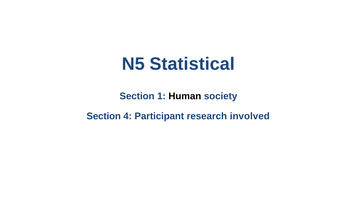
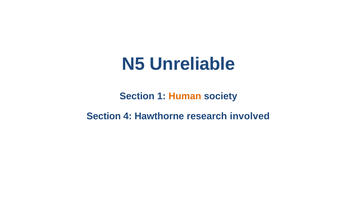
Statistical: Statistical -> Unreliable (192, 64)
Human colour: black -> orange (185, 96)
Participant: Participant -> Hawthorne (159, 116)
